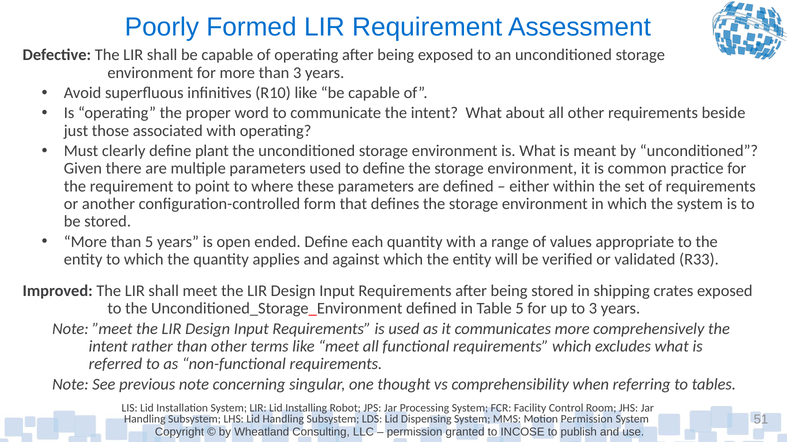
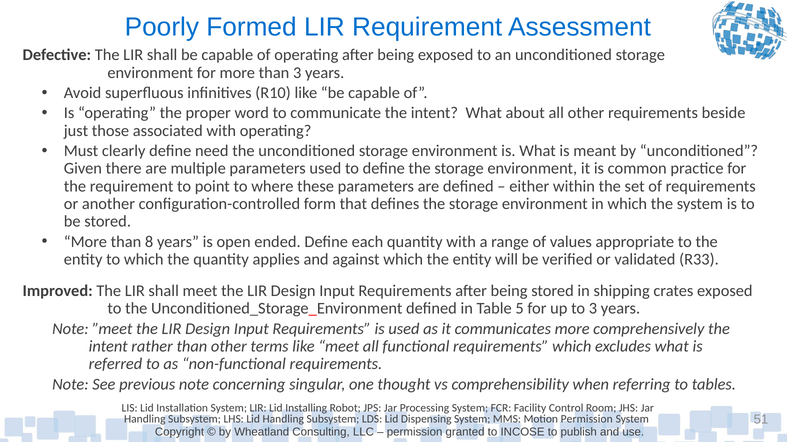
plant: plant -> need (212, 151)
than 5: 5 -> 8 (149, 242)
